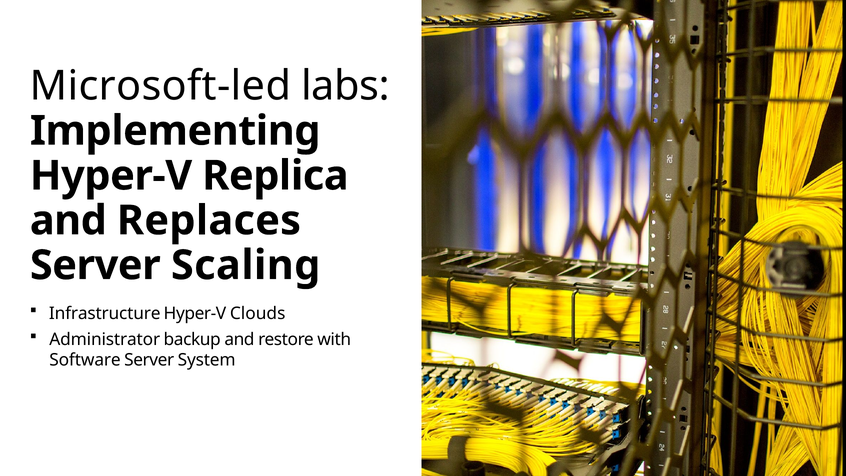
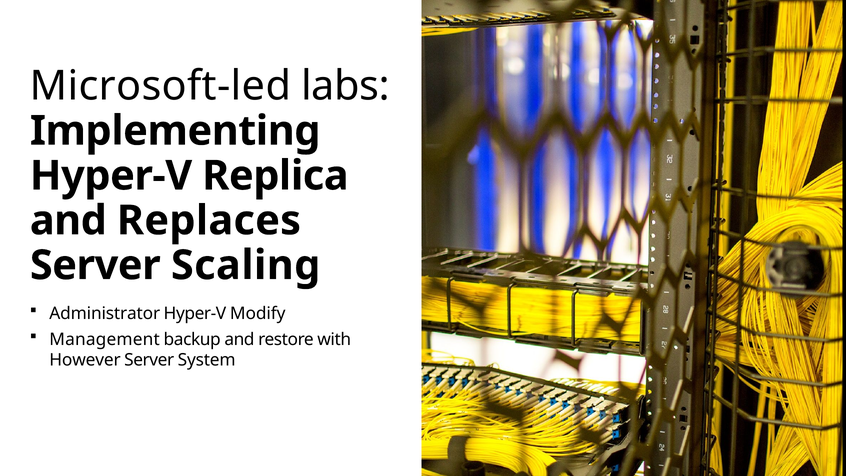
Infrastructure: Infrastructure -> Administrator (105, 313)
Clouds: Clouds -> Modify (258, 313)
Administrator: Administrator -> Management (105, 339)
Software: Software -> However (85, 360)
